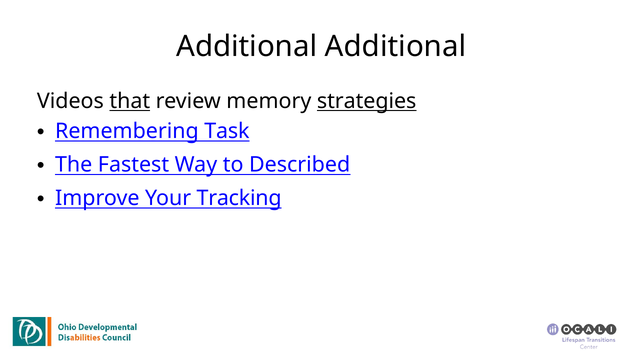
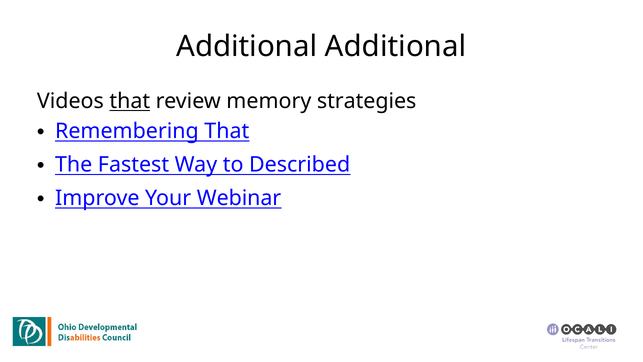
strategies underline: present -> none (367, 101)
Remembering Task: Task -> That (227, 131)
Tracking: Tracking -> Webinar (239, 198)
